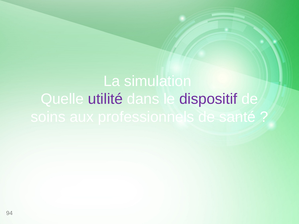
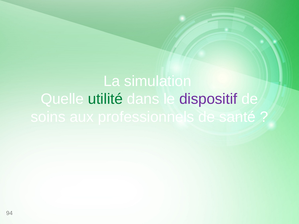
utilité colour: purple -> green (105, 99)
